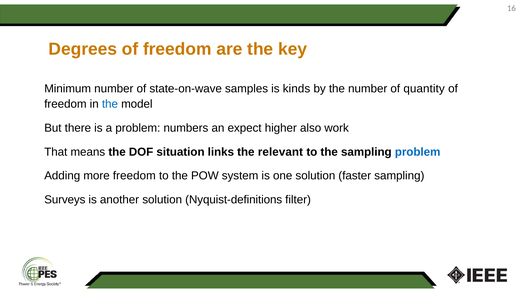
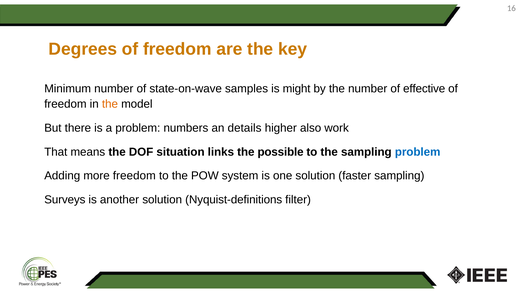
kinds: kinds -> might (297, 89)
quantity: quantity -> effective (424, 89)
the colour: blue -> orange (110, 104)
expect: expect -> details (245, 128)
relevant: relevant -> possible (281, 152)
